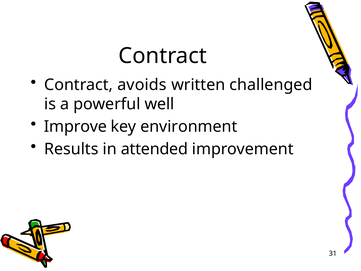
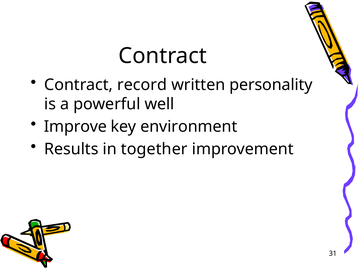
avoids: avoids -> record (142, 85)
challenged: challenged -> personality (271, 85)
attended: attended -> together (154, 149)
